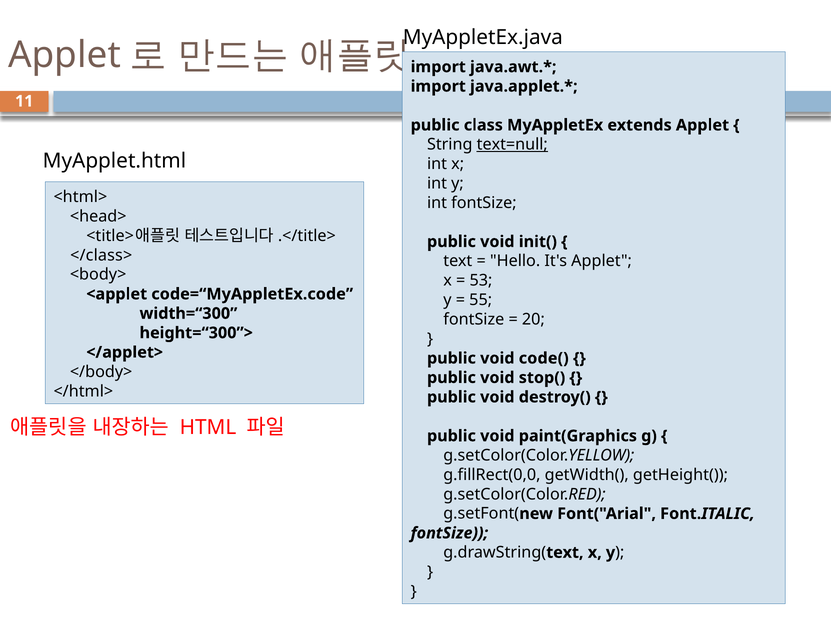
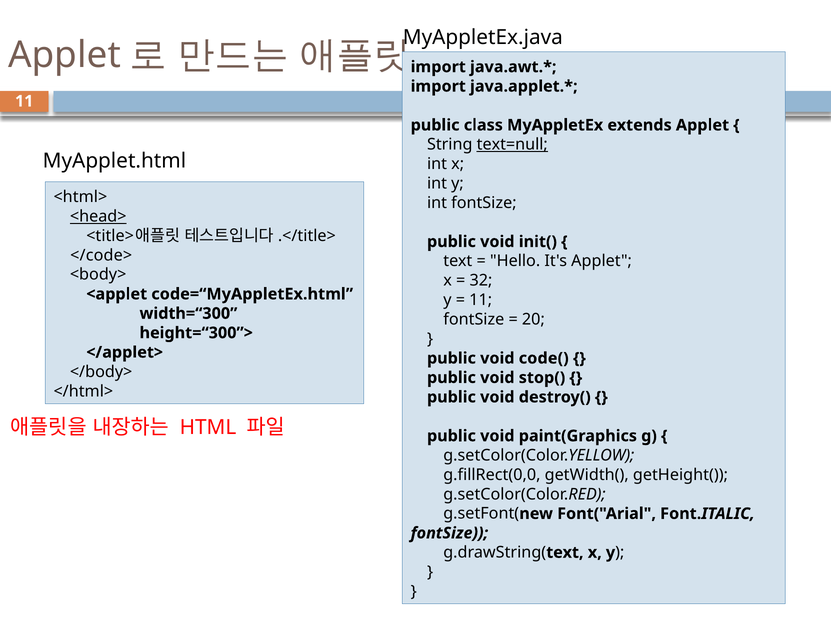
<head> underline: none -> present (98, 216)
</class>: </class> -> </code> (101, 255)
53: 53 -> 32 (481, 280)
code=“MyAppletEx.code: code=“MyAppletEx.code -> code=“MyAppletEx.html (252, 294)
55: 55 -> 11 (481, 300)
